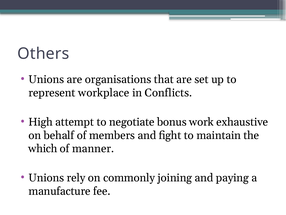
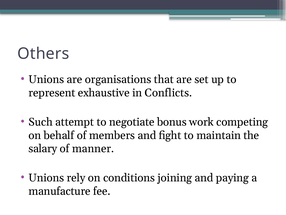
workplace: workplace -> exhaustive (104, 93)
High: High -> Such (41, 122)
exhaustive: exhaustive -> competing (242, 122)
which: which -> salary (43, 148)
commonly: commonly -> conditions (129, 177)
